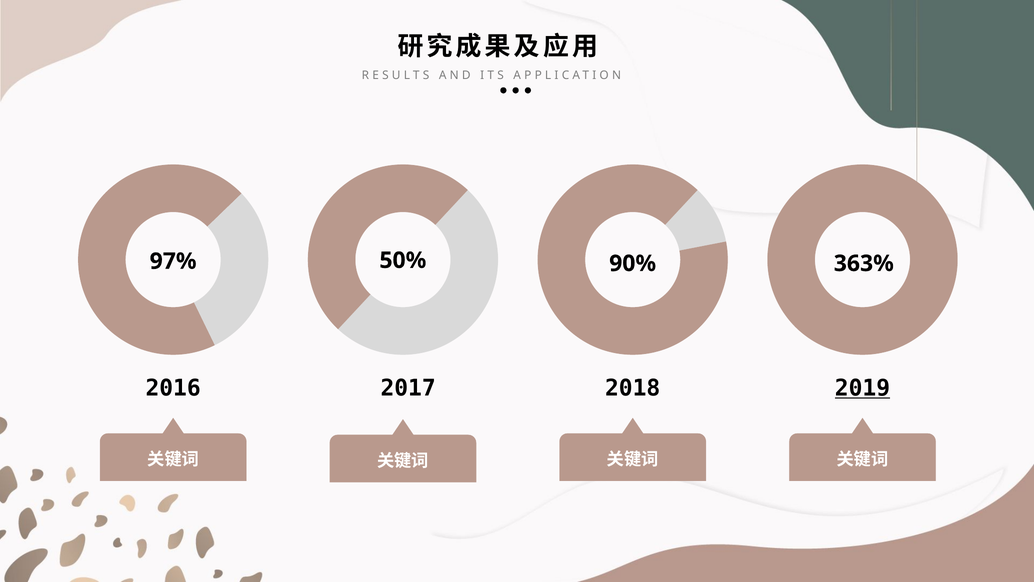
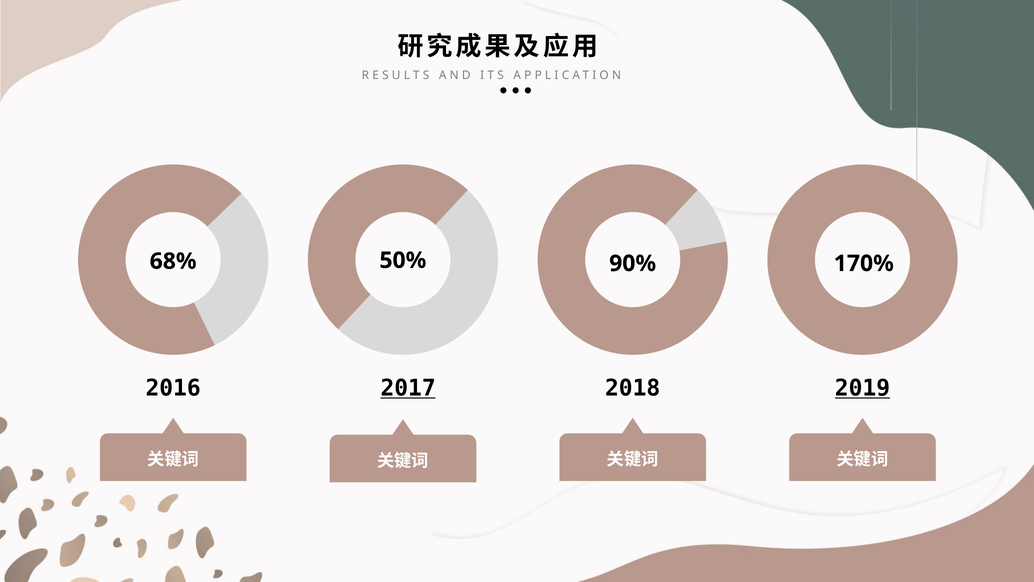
97%: 97% -> 68% (173, 261)
363%: 363% -> 170% (864, 263)
2017 underline: none -> present (408, 388)
